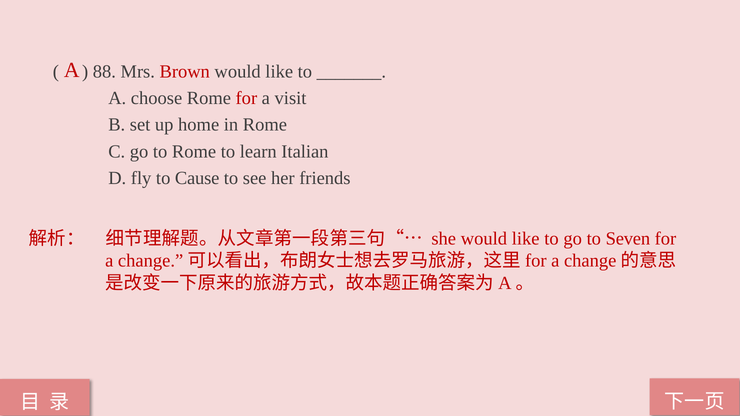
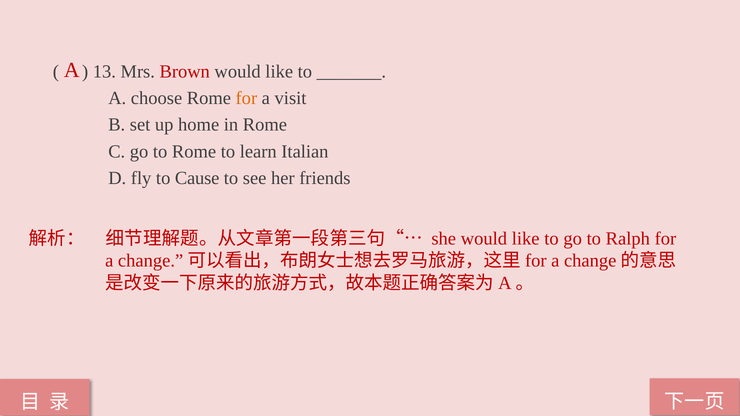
88: 88 -> 13 (104, 72)
for colour: red -> orange (246, 98)
Seven: Seven -> Ralph (628, 239)
